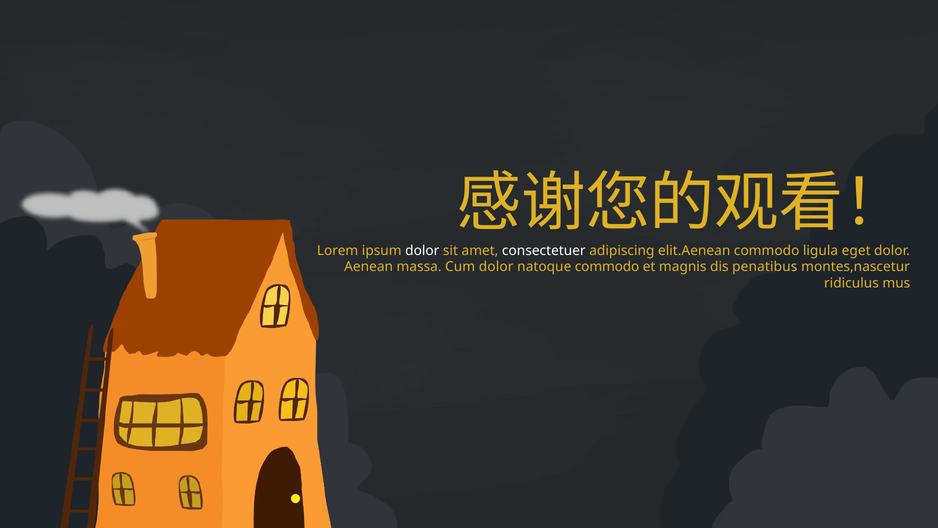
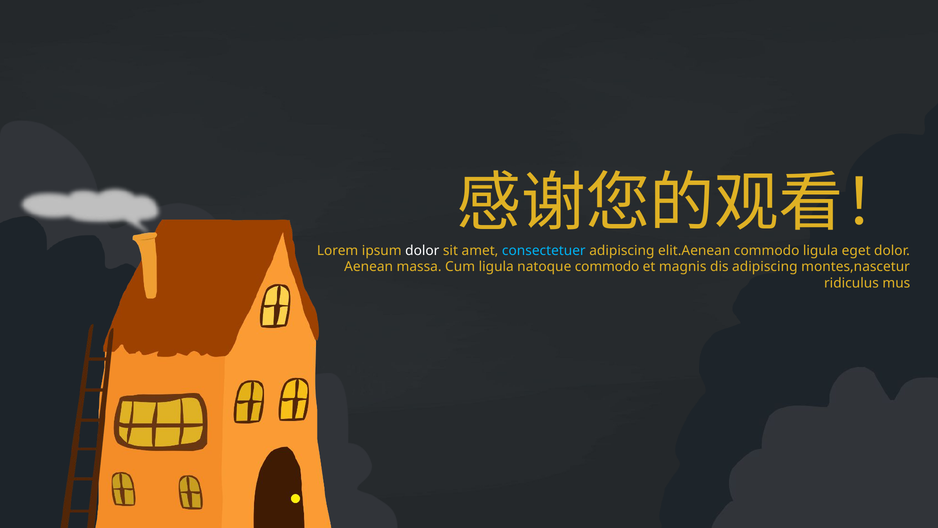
consectetuer colour: white -> light blue (544, 250)
Cum dolor: dolor -> ligula (496, 267)
dis penatibus: penatibus -> adipiscing (765, 267)
